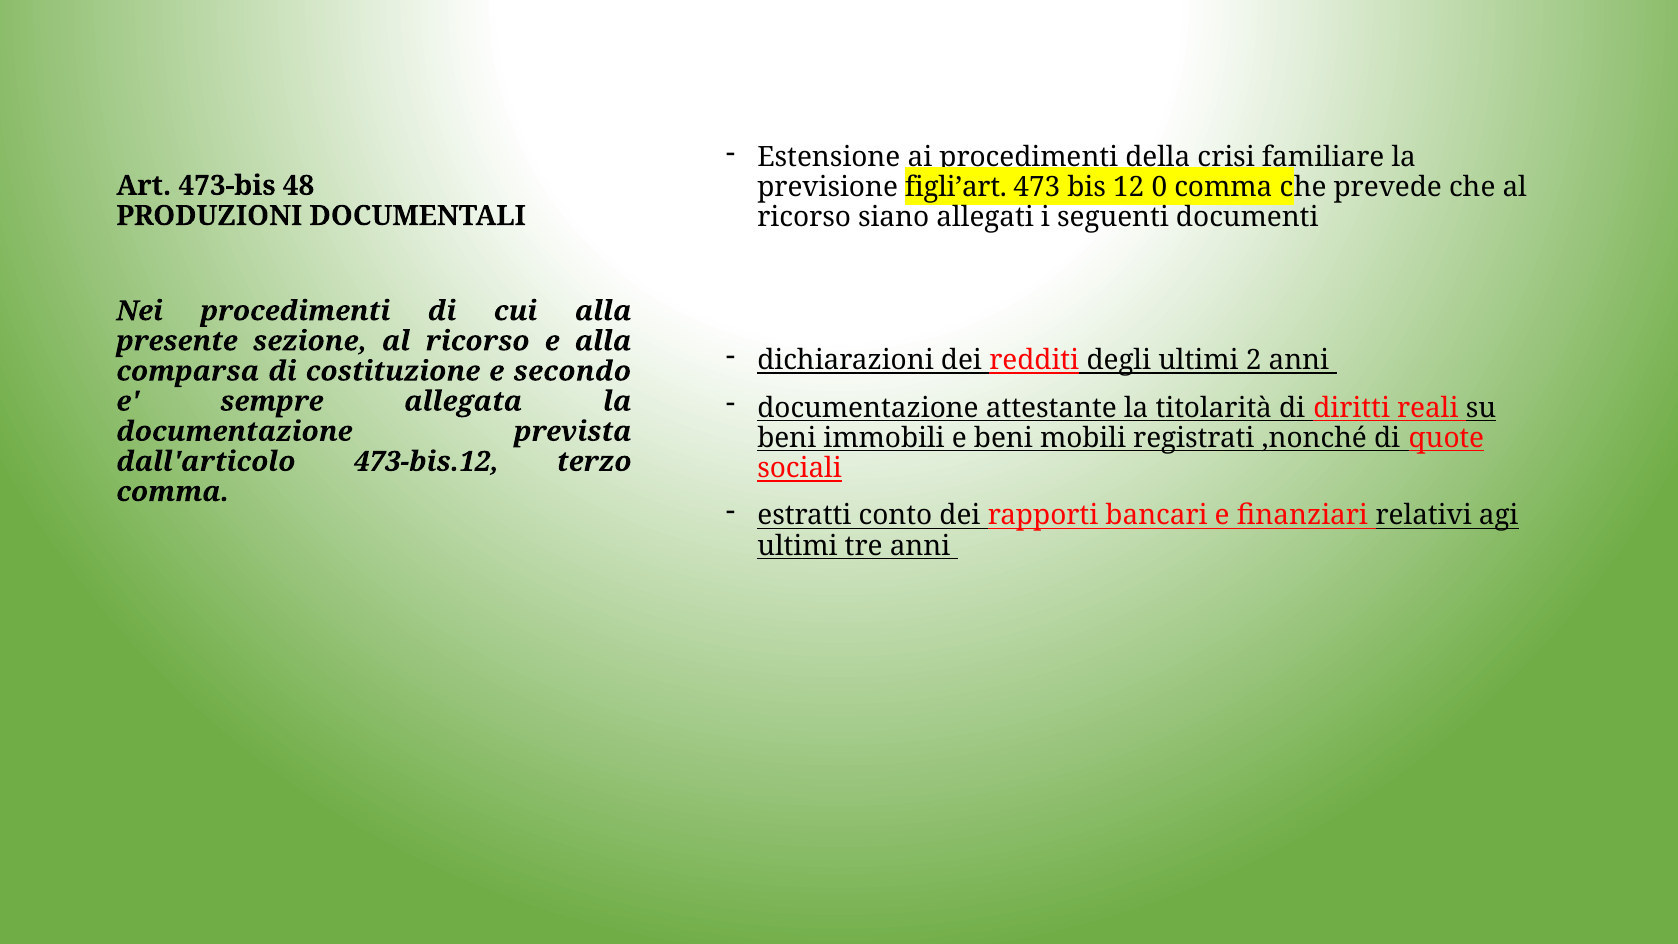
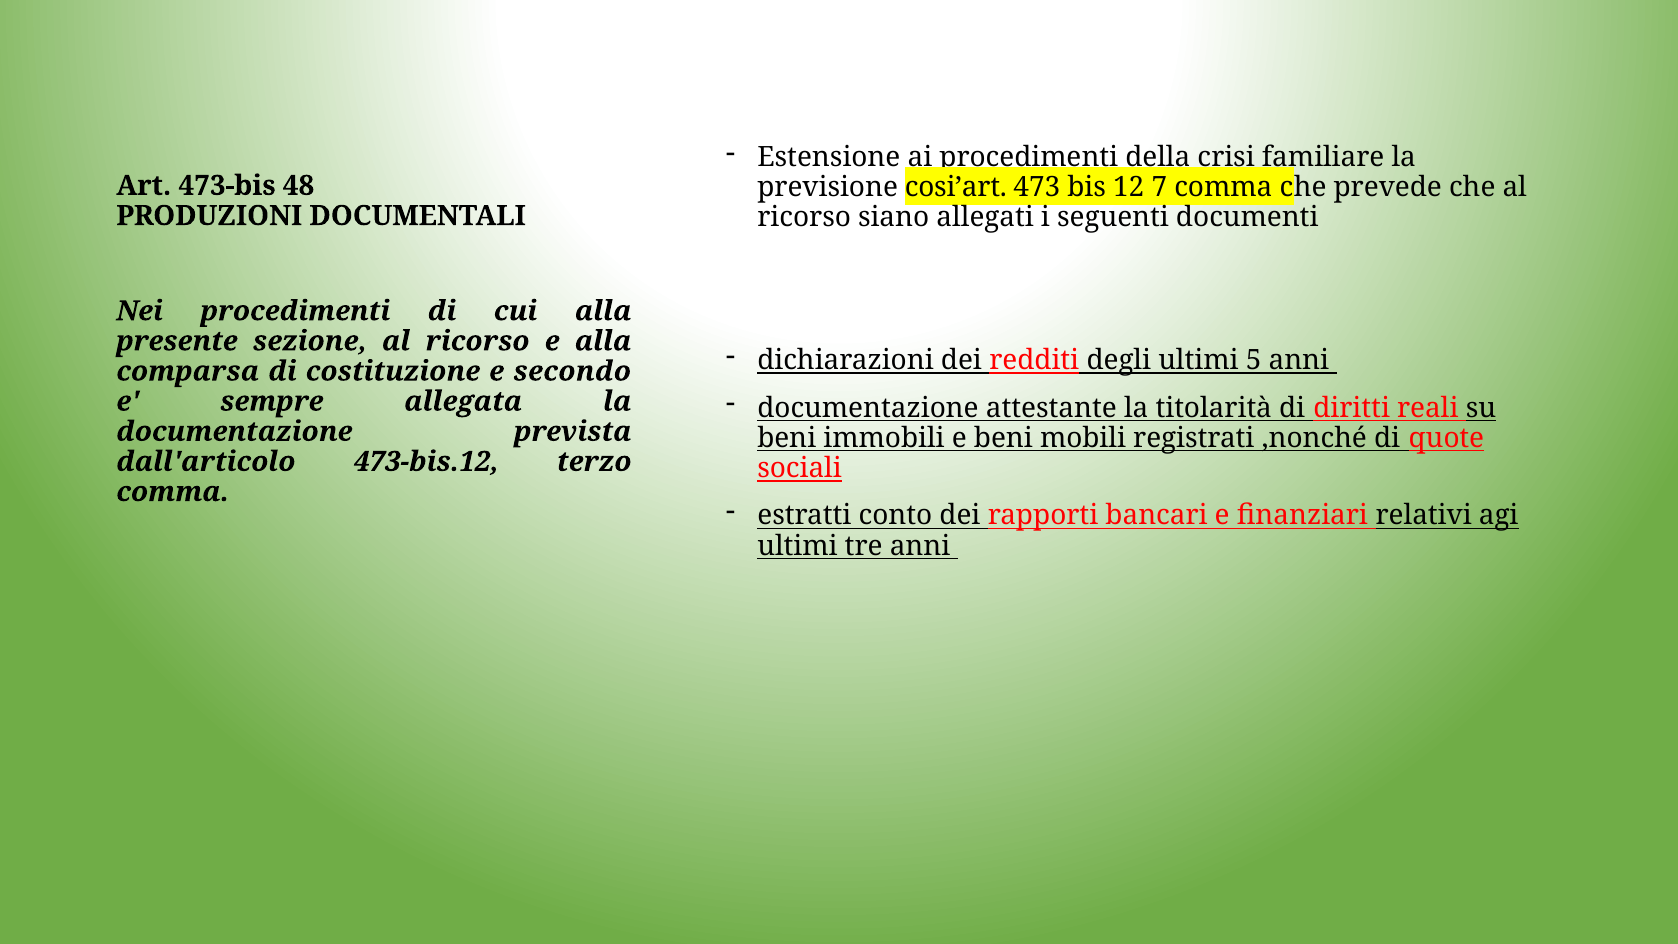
figli’art: figli’art -> cosi’art (956, 187)
0: 0 -> 7 (1159, 187)
2: 2 -> 5 (1254, 360)
